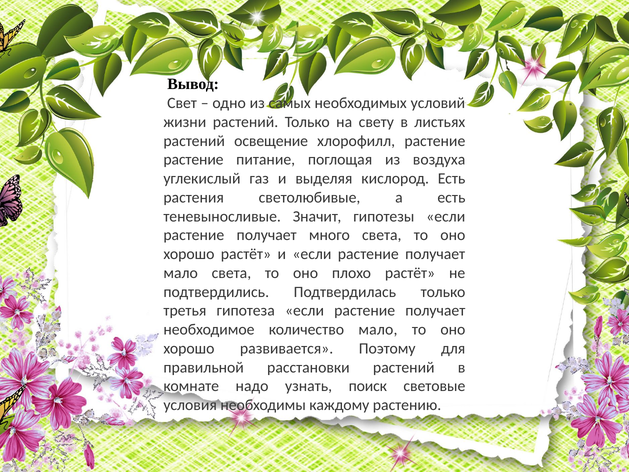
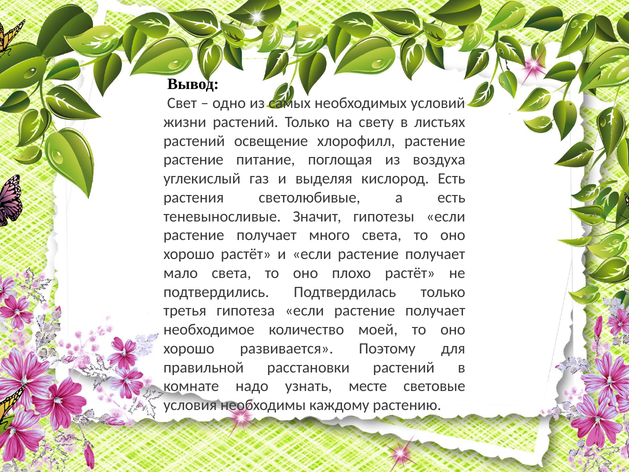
количество мало: мало -> моей (378, 329)
поиск: поиск -> месте (368, 386)
